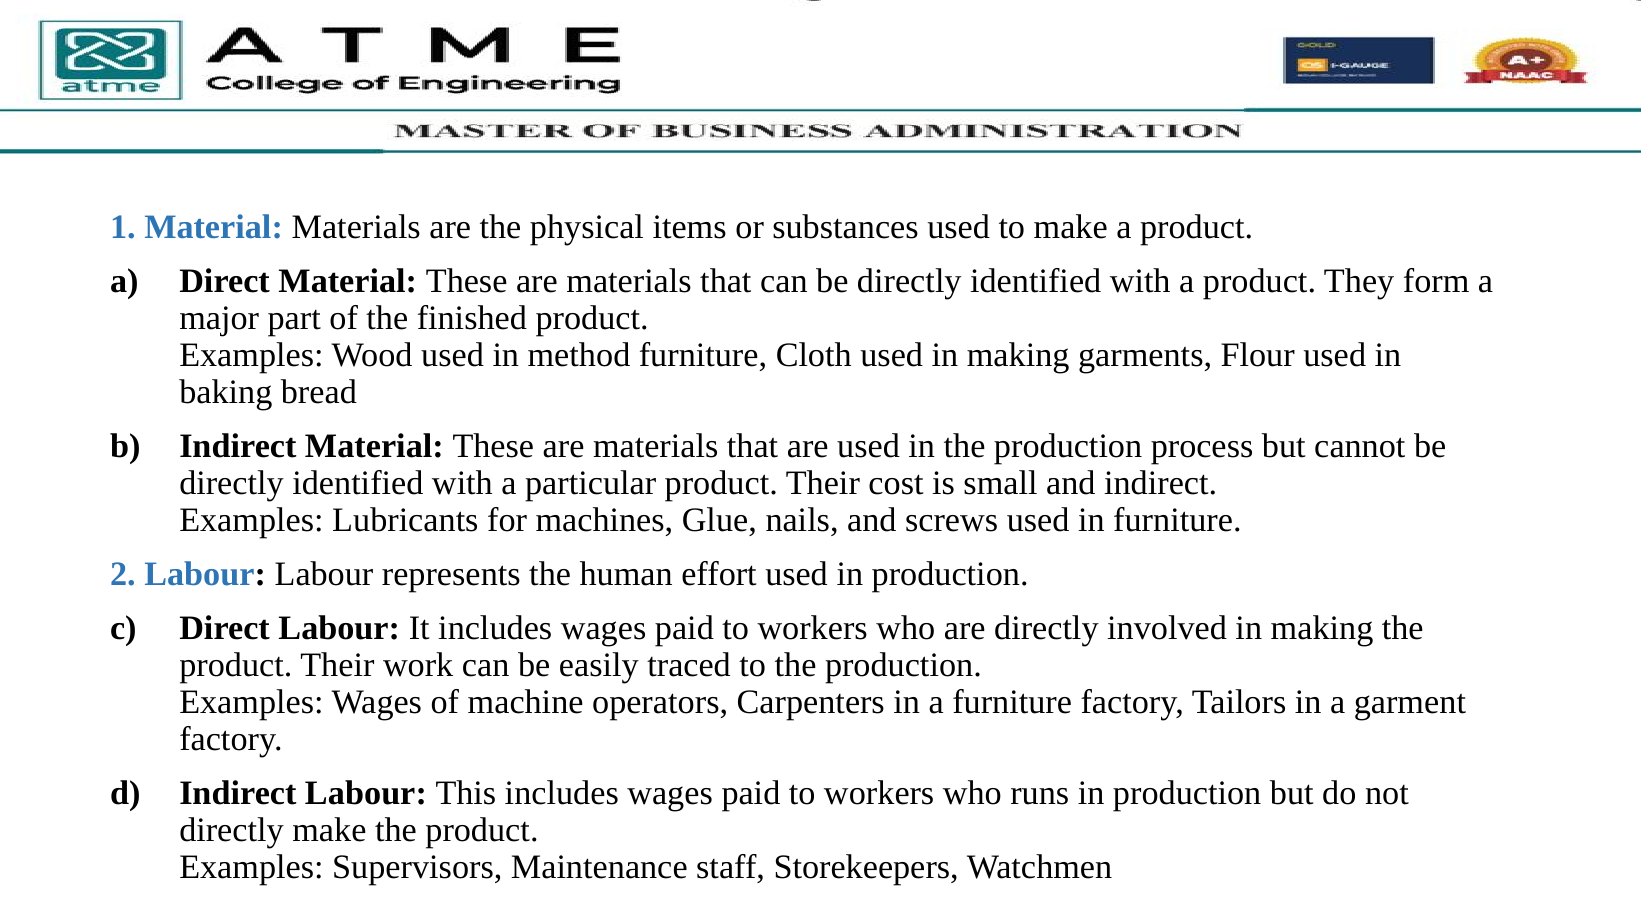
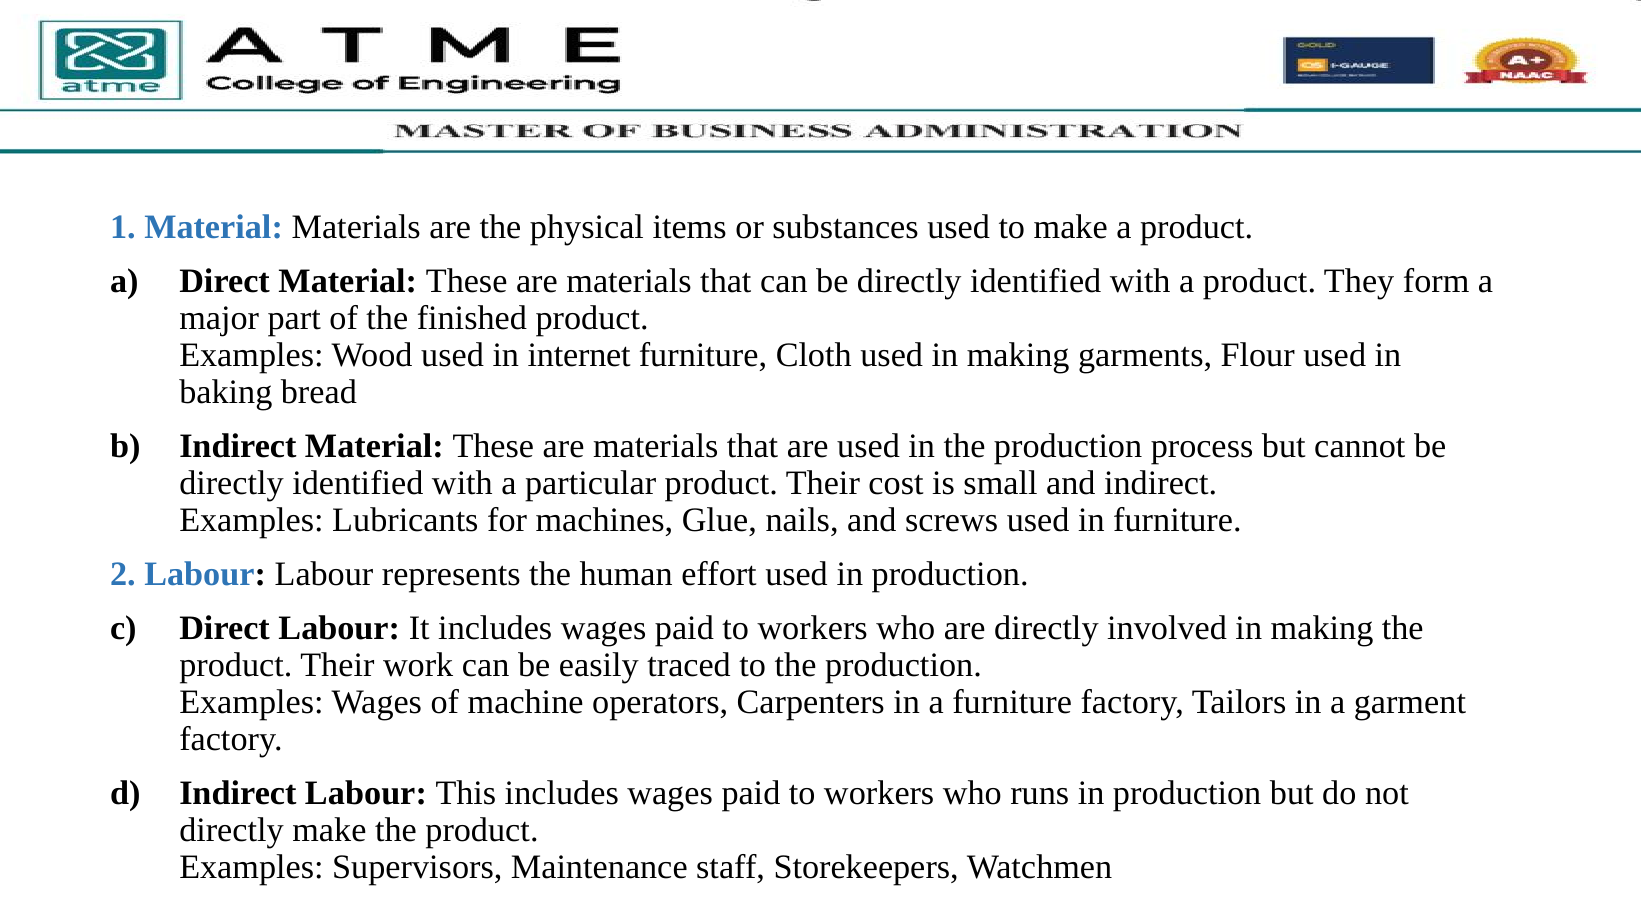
method: method -> internet (579, 355)
